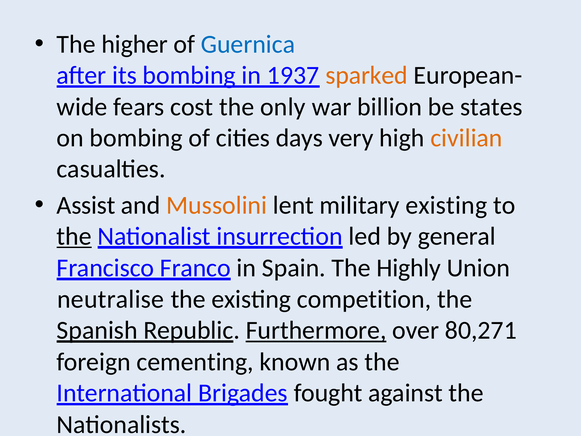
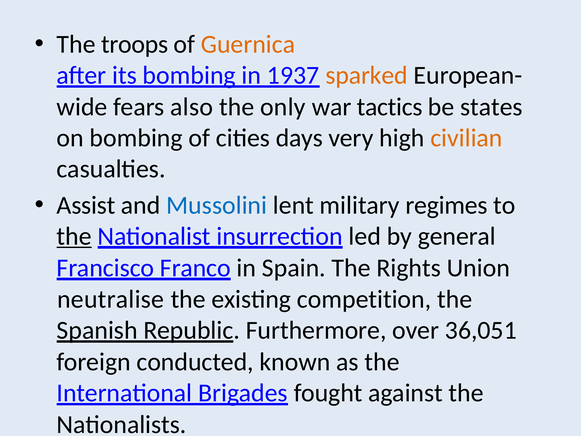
higher: higher -> troops (135, 44)
Guernica colour: blue -> orange (248, 44)
cost: cost -> also (192, 107)
billion: billion -> tactics (390, 107)
Mussolini colour: orange -> blue (217, 205)
military existing: existing -> regimes (447, 205)
Highly: Highly -> Rights (409, 268)
Furthermore underline: present -> none (316, 330)
80,271: 80,271 -> 36,051 (481, 330)
cementing: cementing -> conducted (195, 362)
